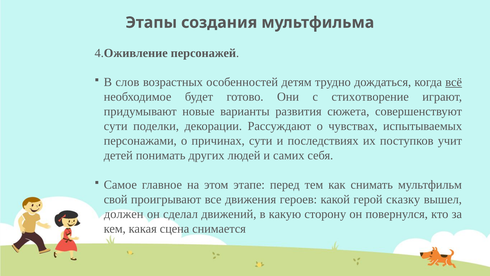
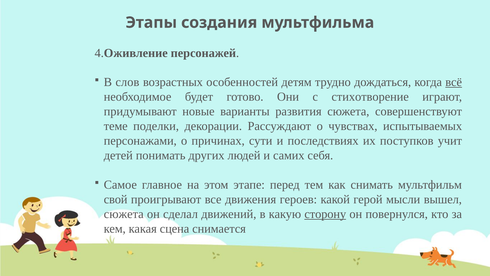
сути: сути -> теме (116, 126)
сказку: сказку -> мысли (403, 199)
должен: должен -> сюжета (124, 214)
сторону underline: none -> present (325, 214)
